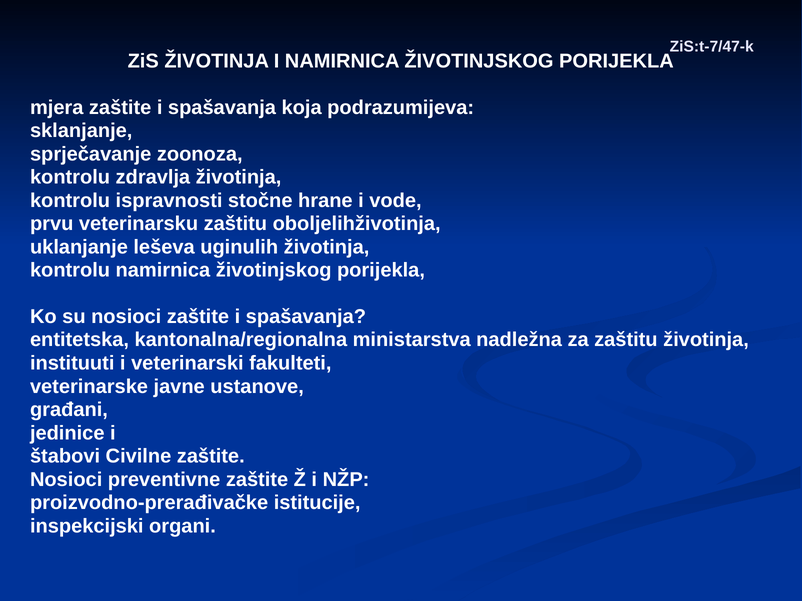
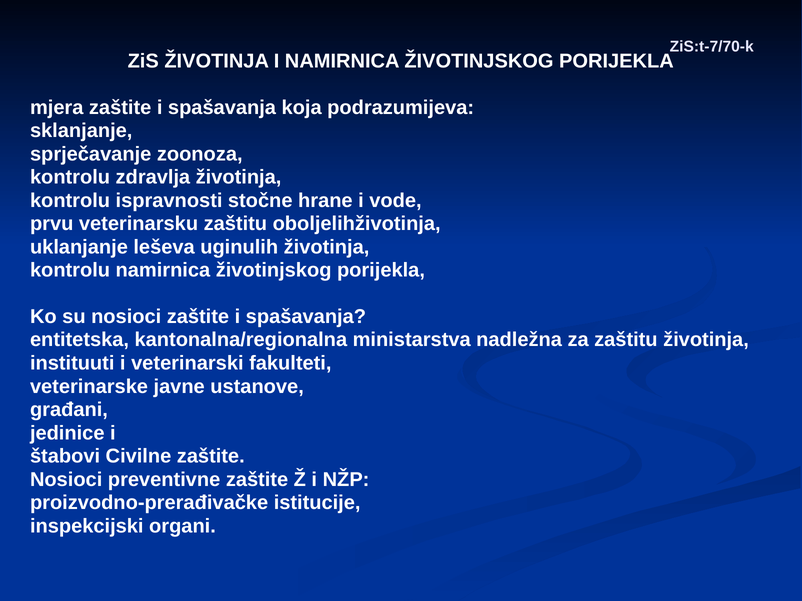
ZiS:t-7/47-k: ZiS:t-7/47-k -> ZiS:t-7/70-k (712, 47)
